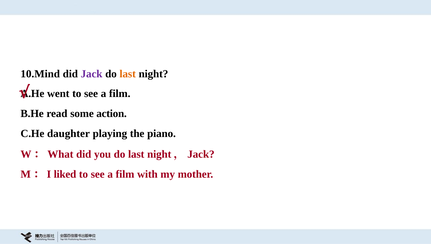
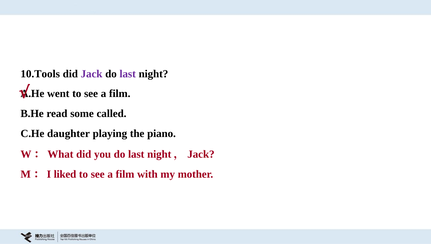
10.Mind: 10.Mind -> 10.Tools (40, 74)
last colour: orange -> purple (128, 74)
action: action -> called (112, 113)
